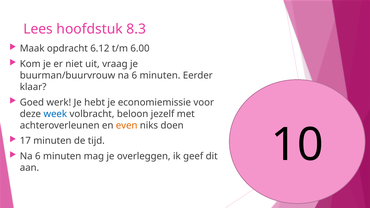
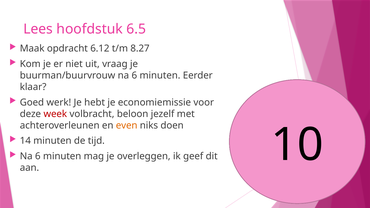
8.3: 8.3 -> 6.5 (136, 29)
6.00: 6.00 -> 8.27 (140, 48)
week colour: blue -> red (55, 114)
17: 17 -> 14 (25, 141)
